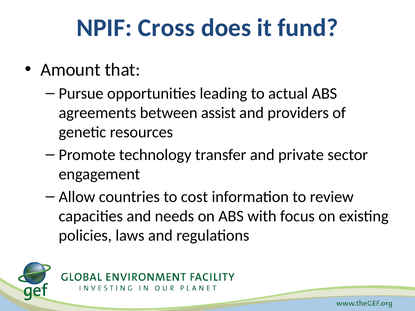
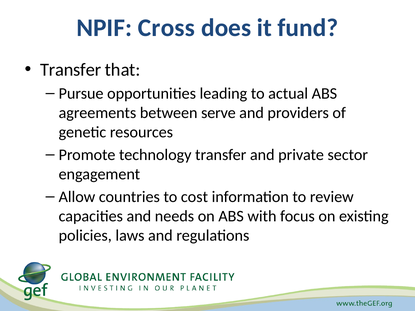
Amount: Amount -> Transfer (71, 70)
assist: assist -> serve (218, 113)
